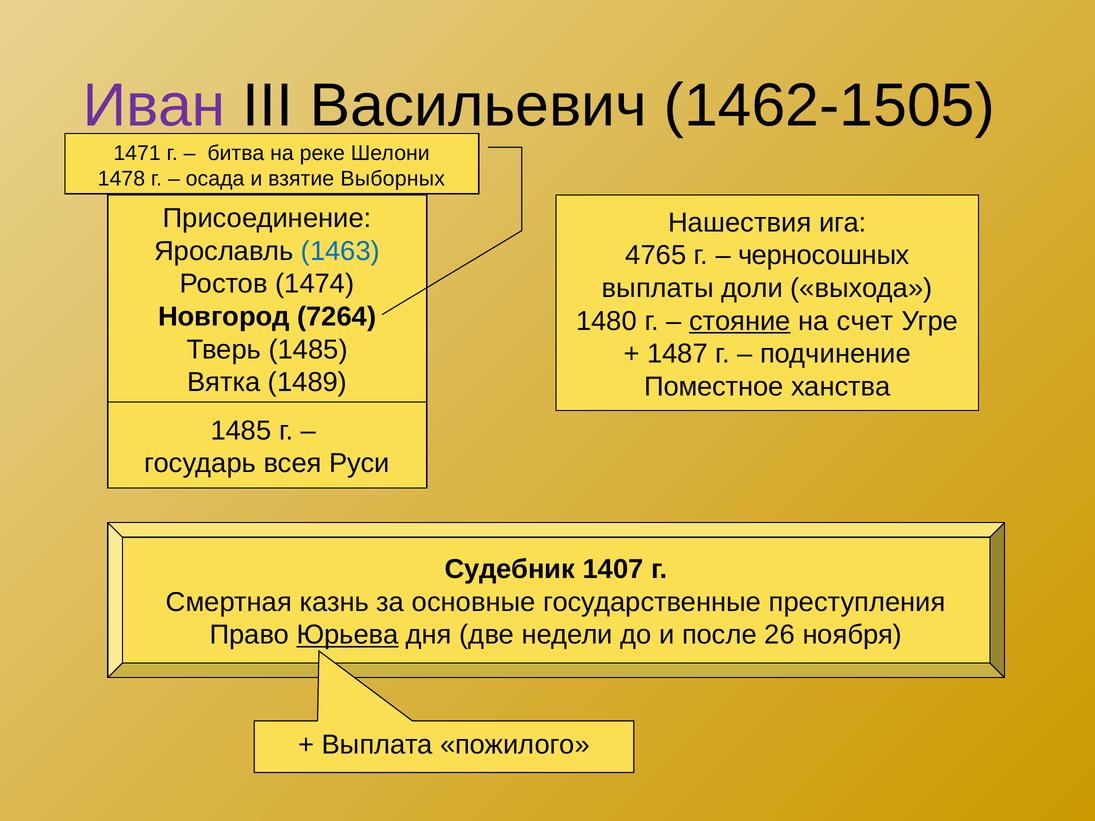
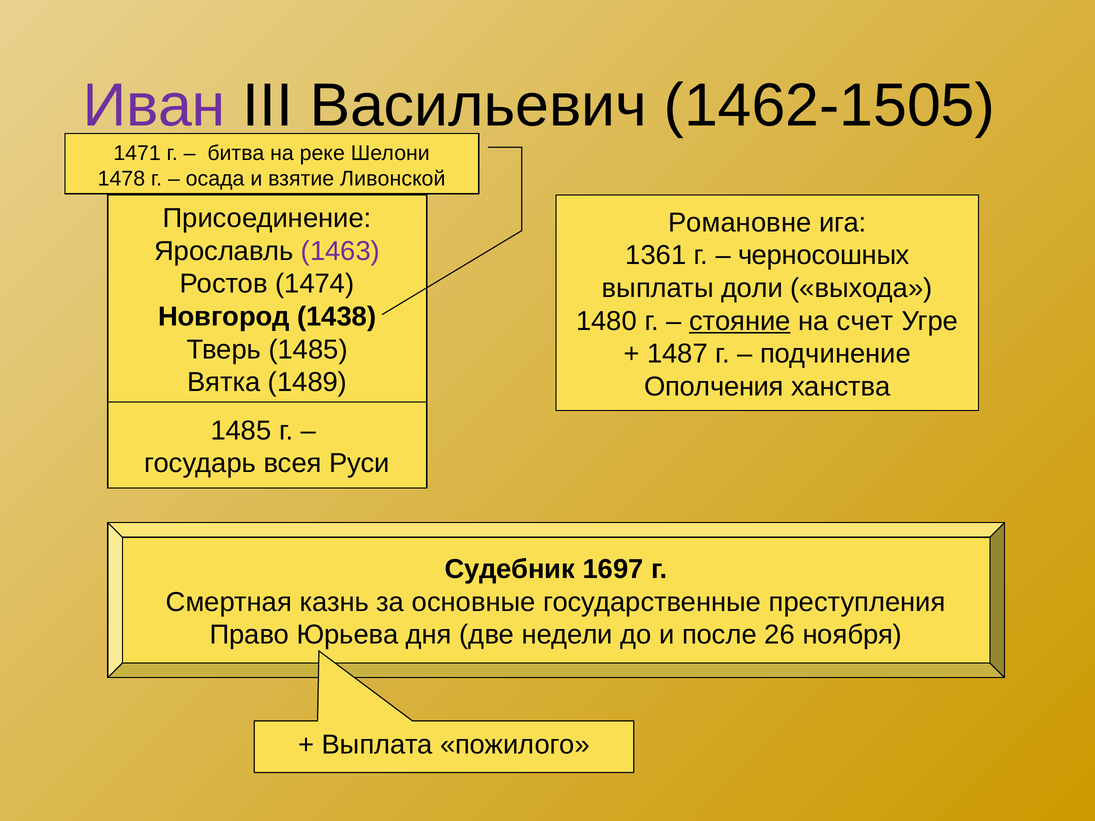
Выборных: Выборных -> Ливонской (393, 179)
Нашествия: Нашествия -> Романовне (740, 223)
1463 colour: blue -> purple (340, 251)
4765: 4765 -> 1361 (656, 255)
7264: 7264 -> 1438 (337, 317)
Поместное: Поместное -> Ополчения (714, 387)
1407: 1407 -> 1697 (613, 569)
Юрьева underline: present -> none (347, 635)
